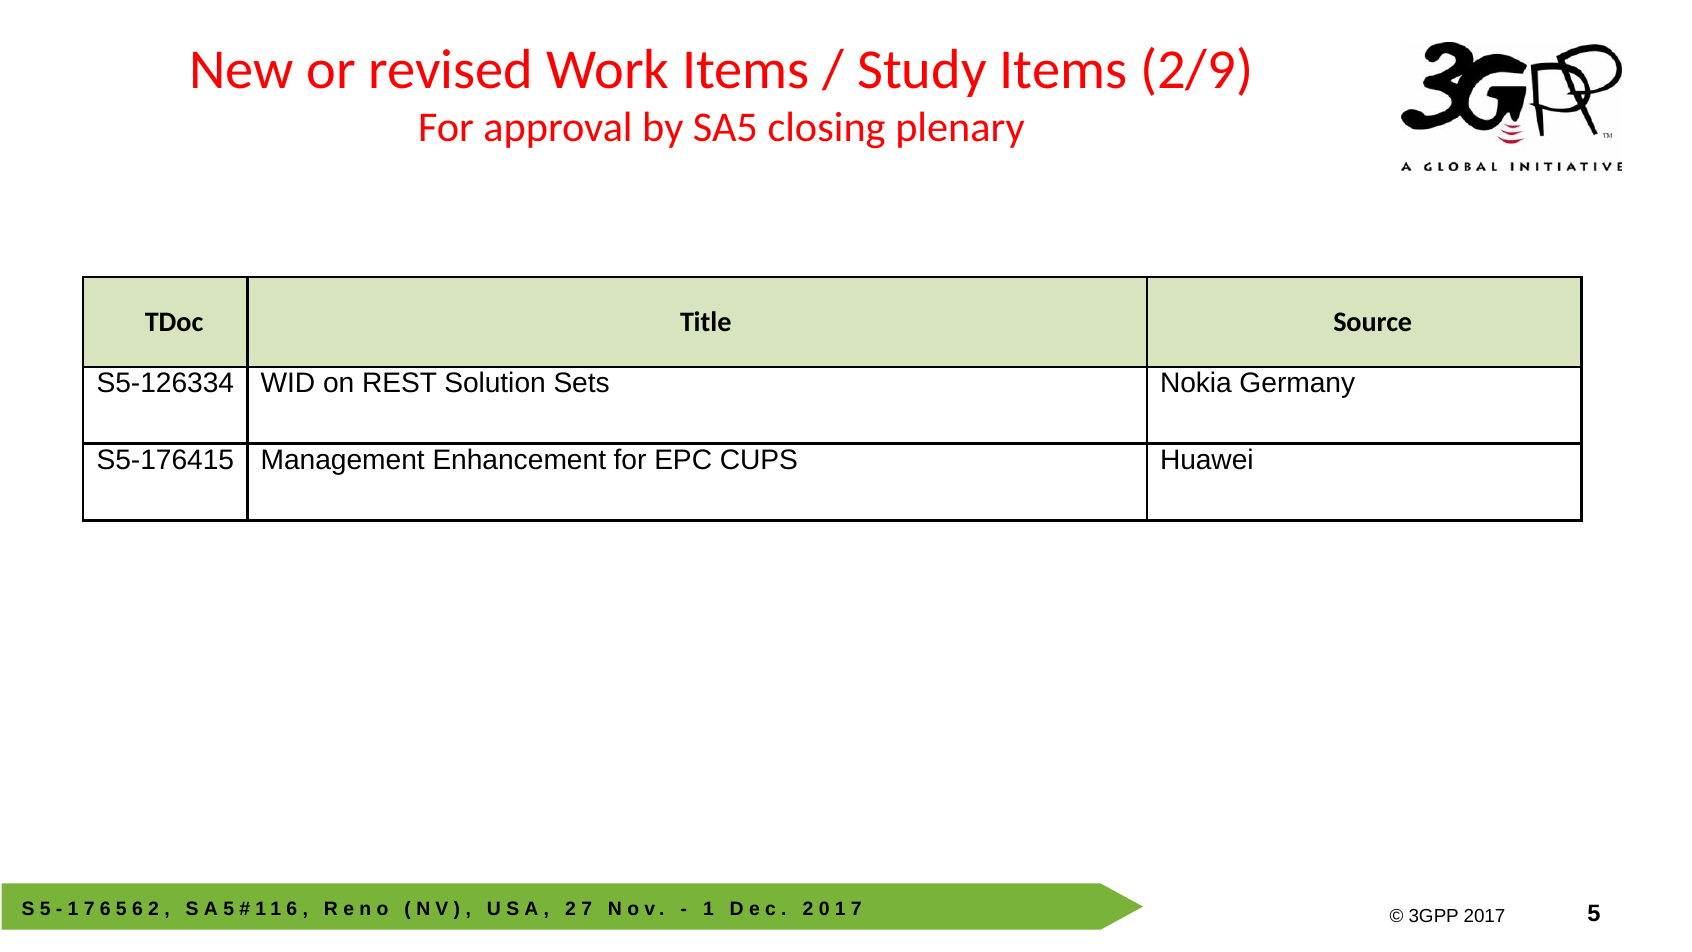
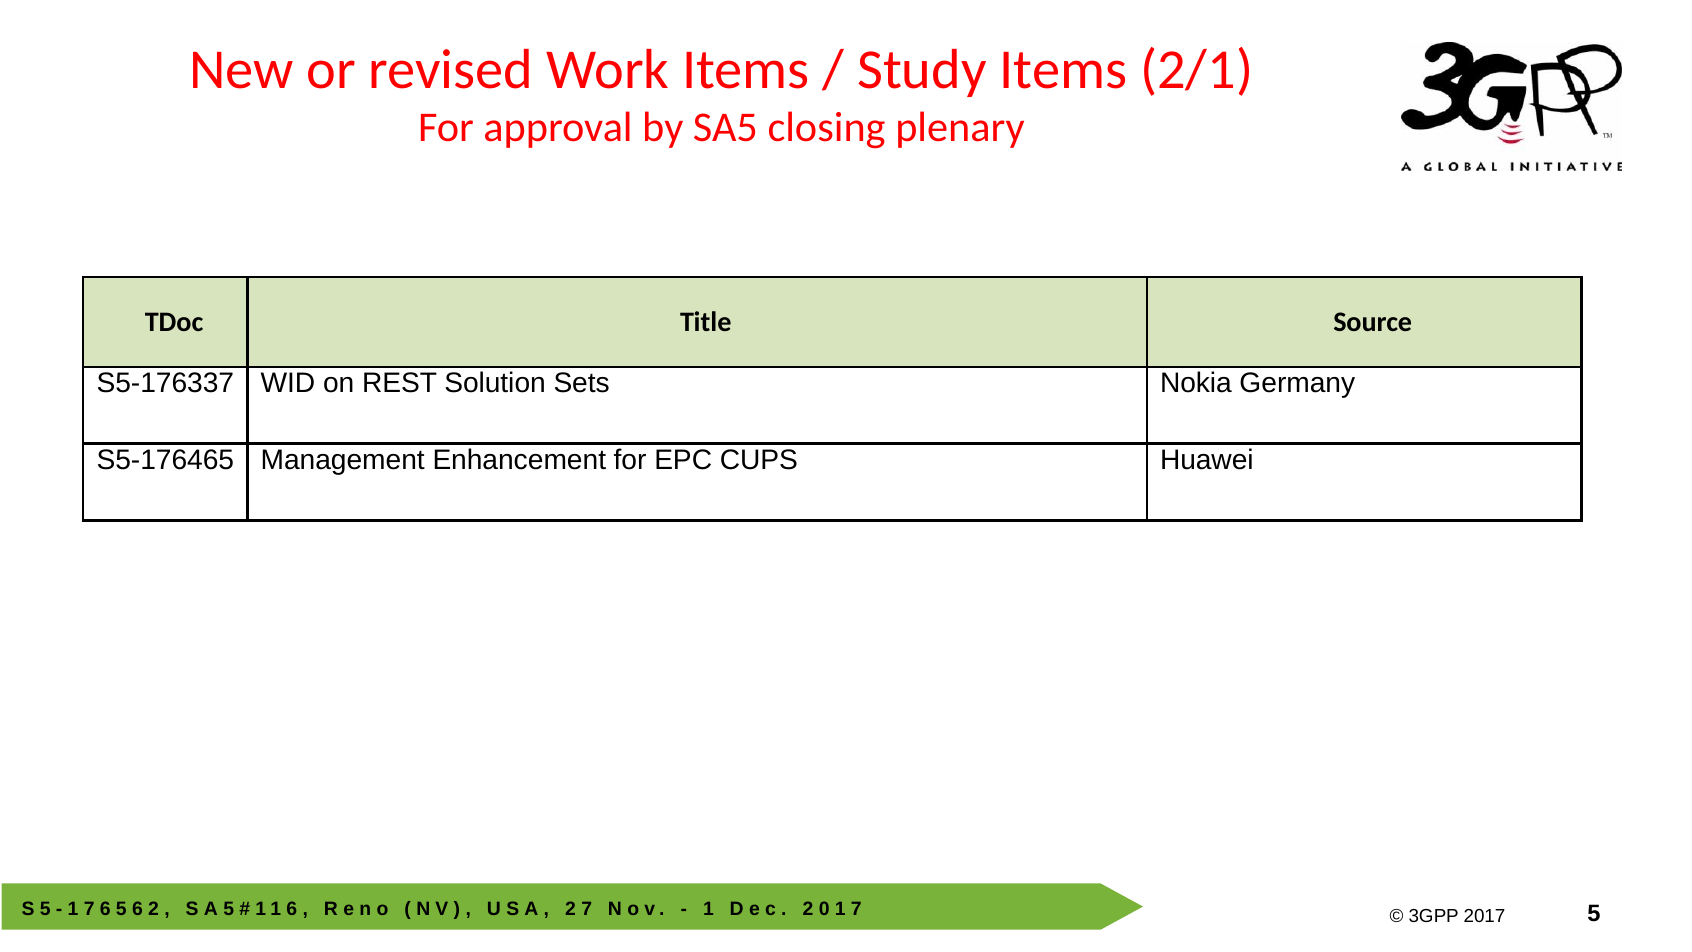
2/9: 2/9 -> 2/1 (1197, 69)
S5-126334: S5-126334 -> S5-176337 (165, 383)
S5-176415: S5-176415 -> S5-176465 (165, 460)
